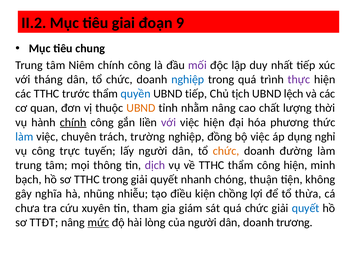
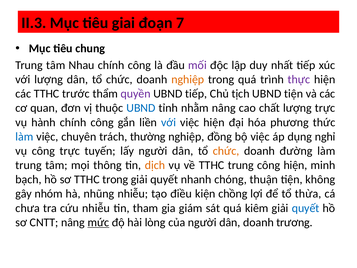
II.2: II.2 -> II.3 (34, 23)
9: 9 -> 7 (180, 23)
Niêm: Niêm -> Nhau (82, 65)
với tháng: tháng -> lượng (49, 79)
nghiệp colour: blue -> orange (188, 79)
quyền colour: blue -> purple (136, 94)
UBND lệch: lệch -> tiện (294, 94)
UBND colour: orange -> blue (141, 108)
lượng thời: thời -> trực (325, 108)
chính underline: present -> none (73, 122)
với colour: purple -> blue (169, 122)
trường: trường -> thường (148, 136)
dịch colour: purple -> orange (155, 165)
TTHC thẩm: thẩm -> trung (241, 165)
nghĩa: nghĩa -> nhóm (49, 194)
cứu xuyên: xuyên -> nhiễu (96, 208)
quá chức: chức -> kiêm (257, 208)
TTĐT: TTĐT -> CNTT (44, 222)
